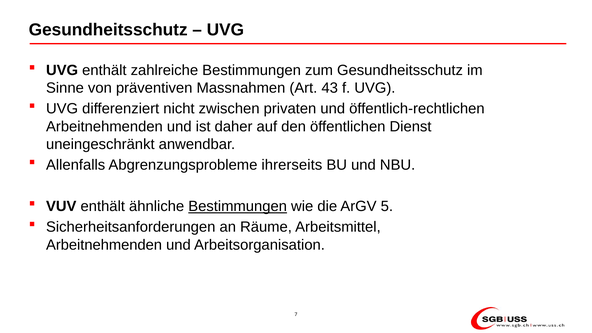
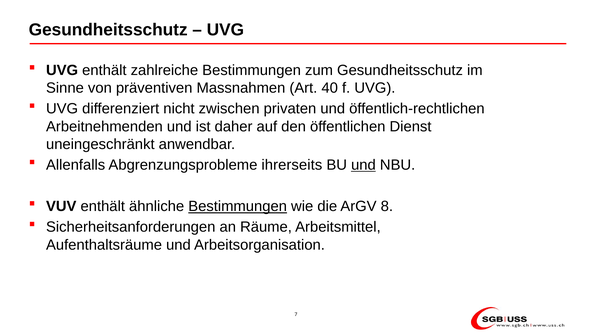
43: 43 -> 40 (330, 88)
und underline: none -> present (363, 165)
5: 5 -> 8 (387, 206)
Arbeitnehmenden: Arbeitnehmenden -> Aufenthaltsräume (104, 245)
